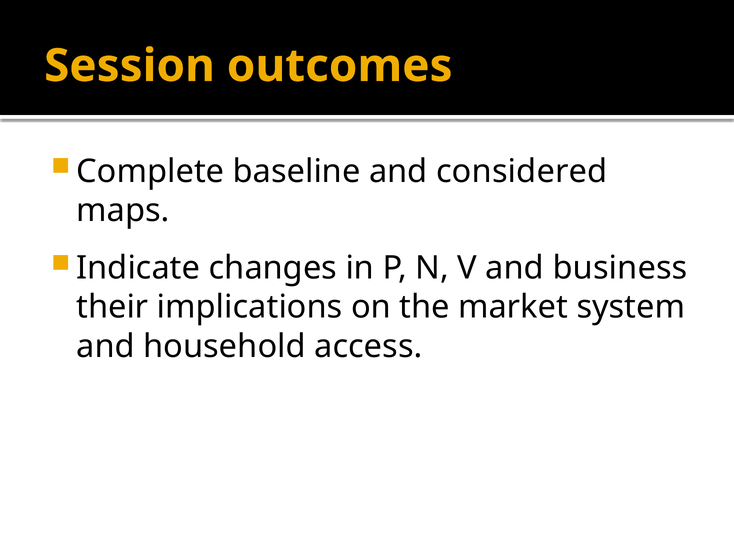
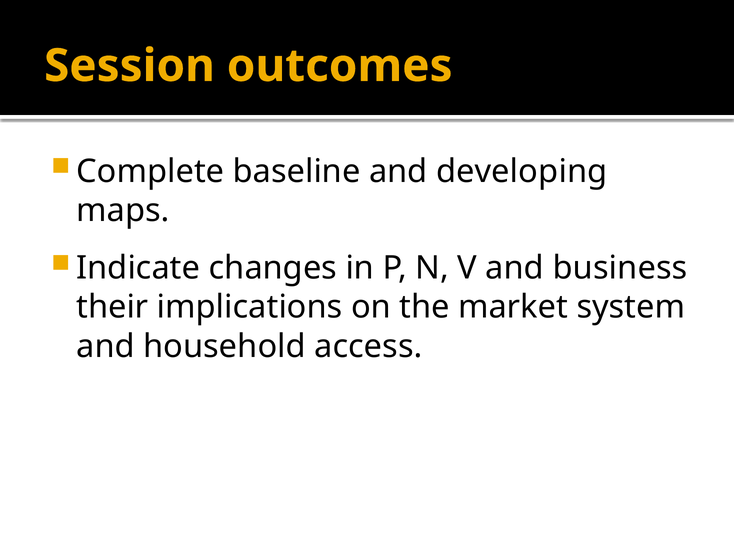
considered: considered -> developing (522, 172)
